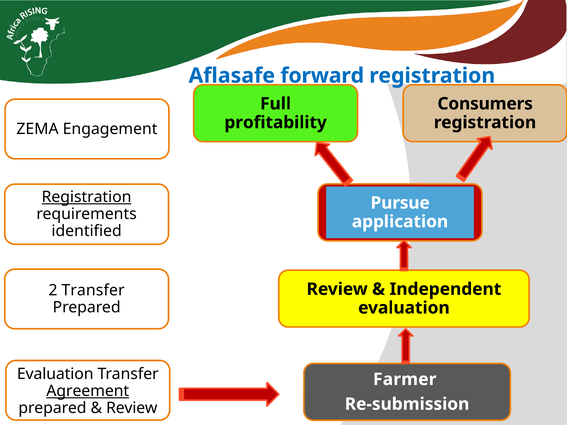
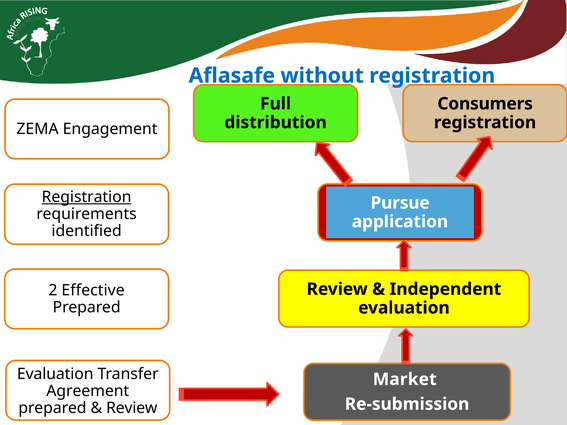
forward: forward -> without (322, 76)
profitability: profitability -> distribution (276, 123)
2 Transfer: Transfer -> Effective (93, 291)
Farmer: Farmer -> Market (405, 380)
Agreement underline: present -> none (88, 391)
